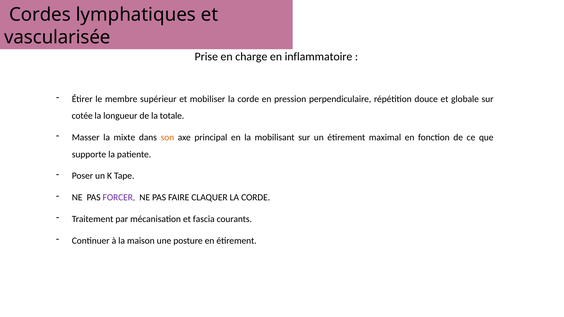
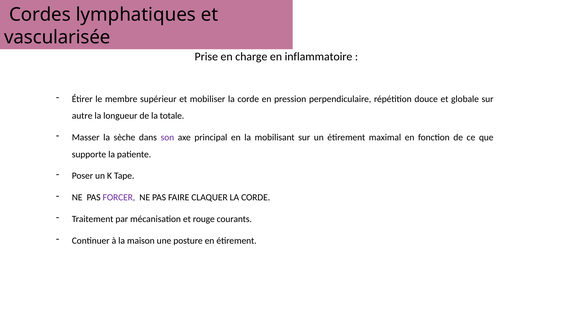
cotée: cotée -> autre (82, 116)
mixte: mixte -> sèche (124, 138)
son colour: orange -> purple (167, 138)
fascia: fascia -> rouge (204, 219)
